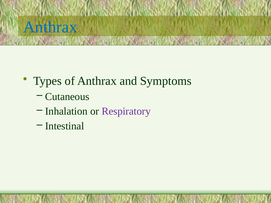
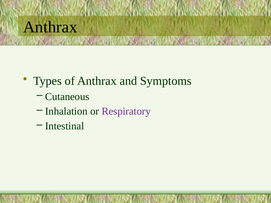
Anthrax colour: blue -> black (50, 27)
